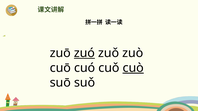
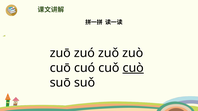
zuó underline: present -> none (84, 53)
